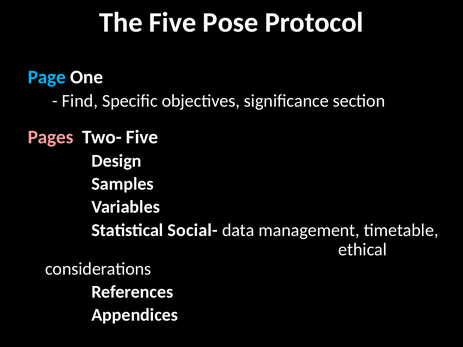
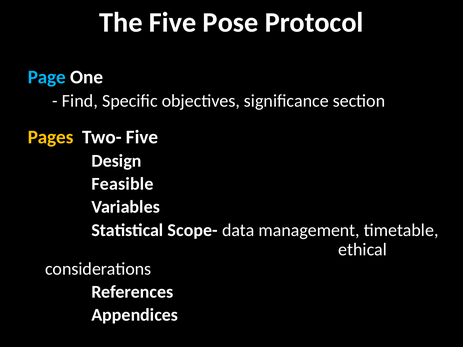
Pages colour: pink -> yellow (51, 137)
Samples: Samples -> Feasible (123, 184)
Social-: Social- -> Scope- (193, 230)
